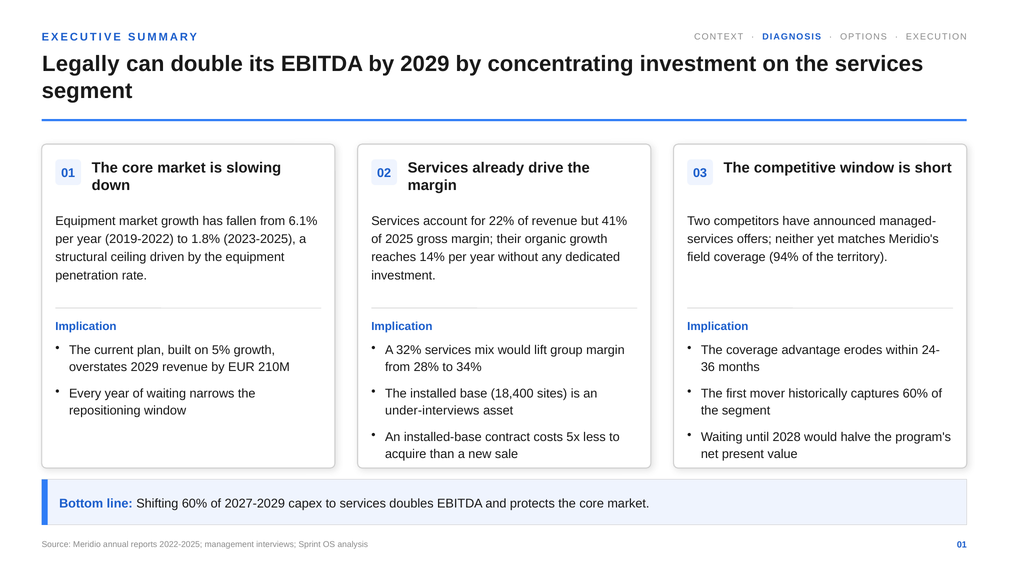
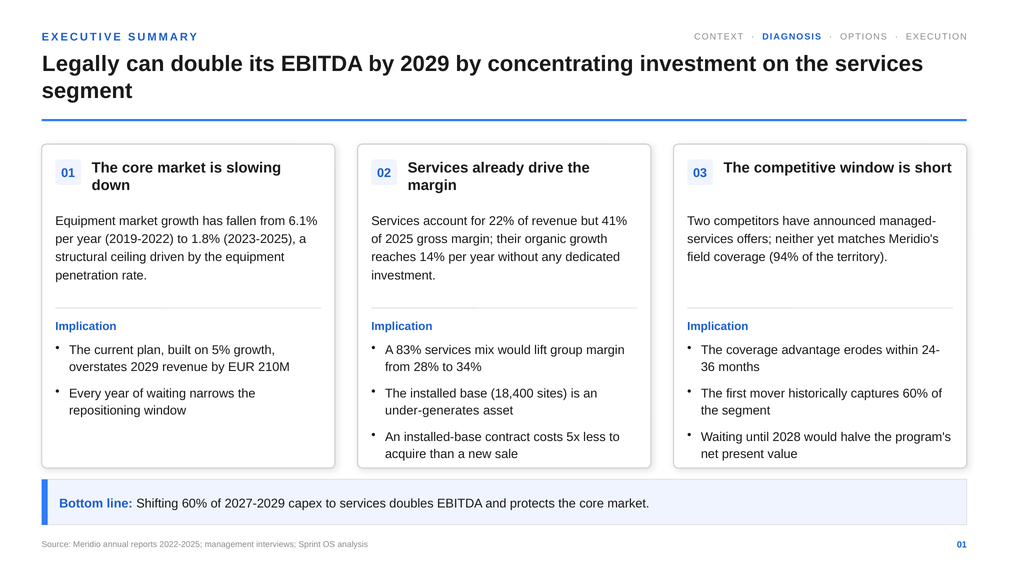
32%: 32% -> 83% (409, 350)
under-interviews: under-interviews -> under-generates (432, 410)
